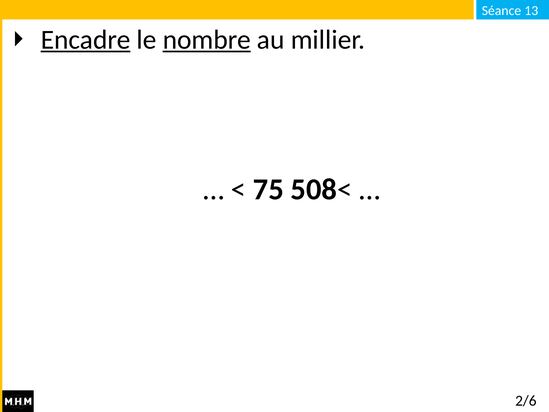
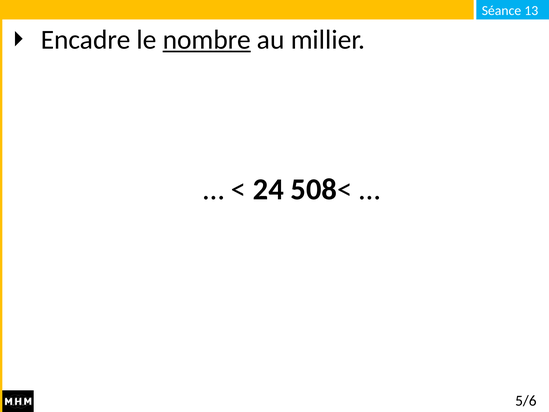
Encadre underline: present -> none (86, 40)
75: 75 -> 24 (268, 189)
2/6: 2/6 -> 5/6 (526, 401)
